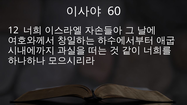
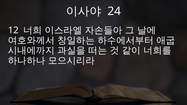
60: 60 -> 24 (114, 11)
